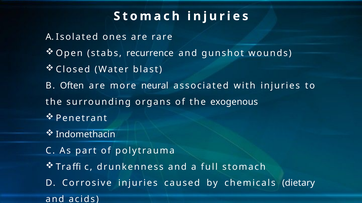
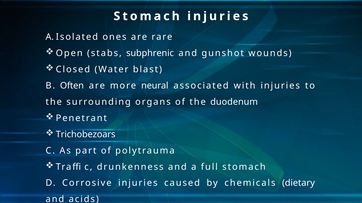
recurrence: recurrence -> subphrenic (150, 53)
exogenous: exogenous -> duodenum (234, 102)
Indomethacin: Indomethacin -> Trichobezoars (86, 135)
